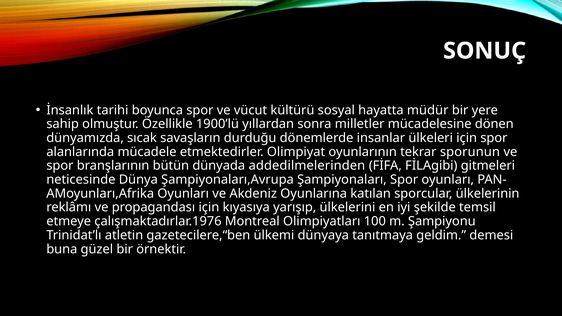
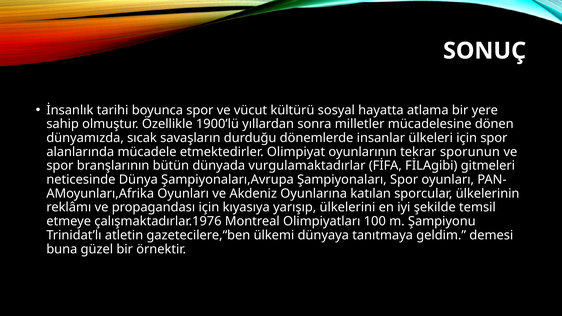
müdür: müdür -> atlama (428, 110)
addedilmelerinden: addedilmelerinden -> vurgulamaktadırlar (307, 166)
